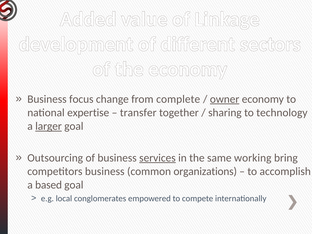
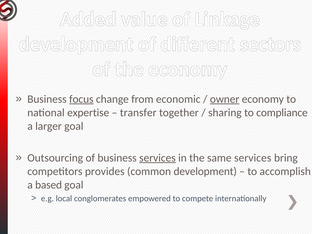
focus underline: none -> present (81, 99)
complete: complete -> economic (178, 99)
technology: technology -> compliance (282, 113)
larger underline: present -> none (49, 126)
same working: working -> services (253, 158)
competitors business: business -> provides (105, 171)
common organizations: organizations -> development (205, 171)
